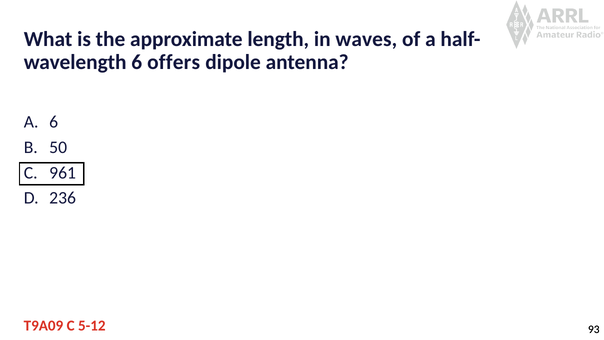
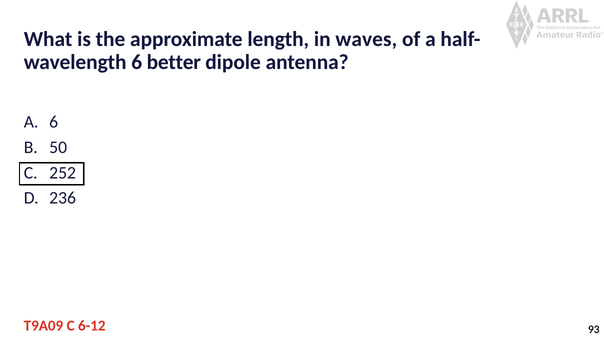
offers: offers -> better (174, 62)
961: 961 -> 252 (63, 173)
5-12: 5-12 -> 6-12 (92, 325)
